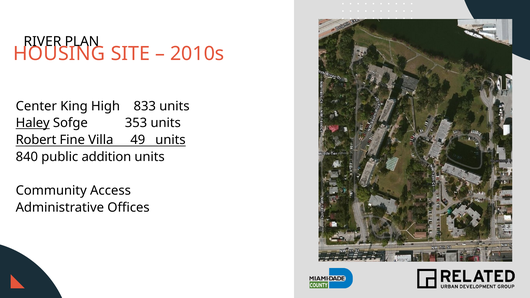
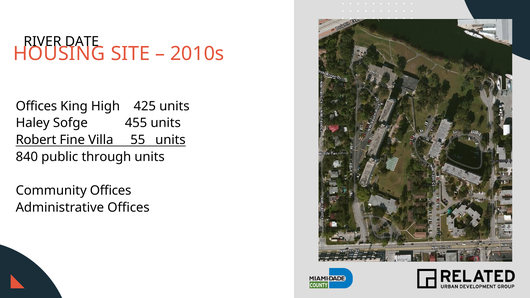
PLAN: PLAN -> DATE (82, 42)
Center: Center -> Offices (36, 106)
833: 833 -> 425 (145, 106)
Haley underline: present -> none (33, 123)
353: 353 -> 455 (136, 123)
49: 49 -> 55 (138, 140)
addition: addition -> through (106, 157)
Community Access: Access -> Offices (111, 191)
